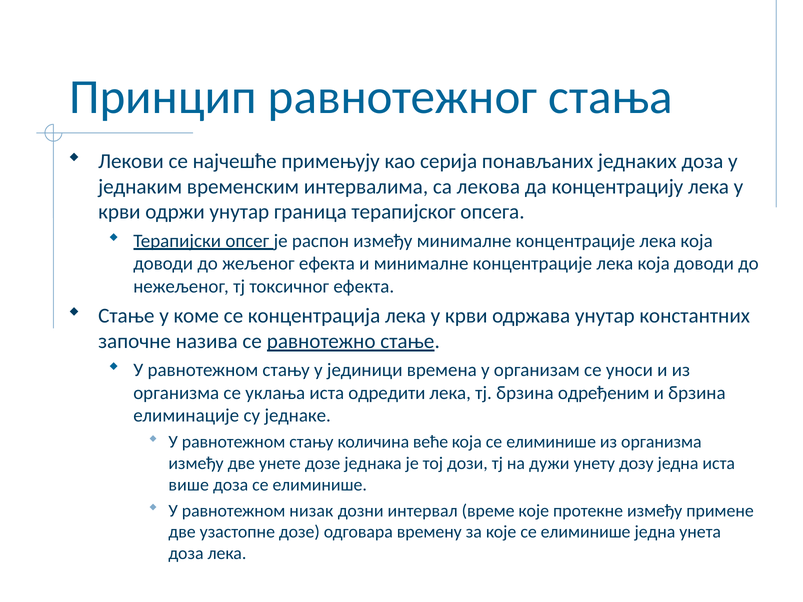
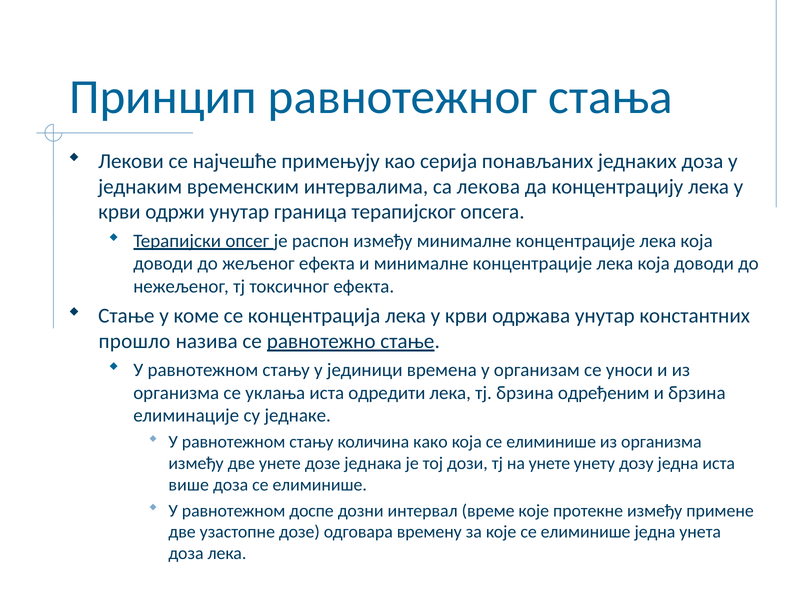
започне: започне -> прошло (134, 341)
веће: веће -> како (430, 442)
на дужи: дужи -> унете (549, 464)
низак: низак -> доспе (312, 511)
